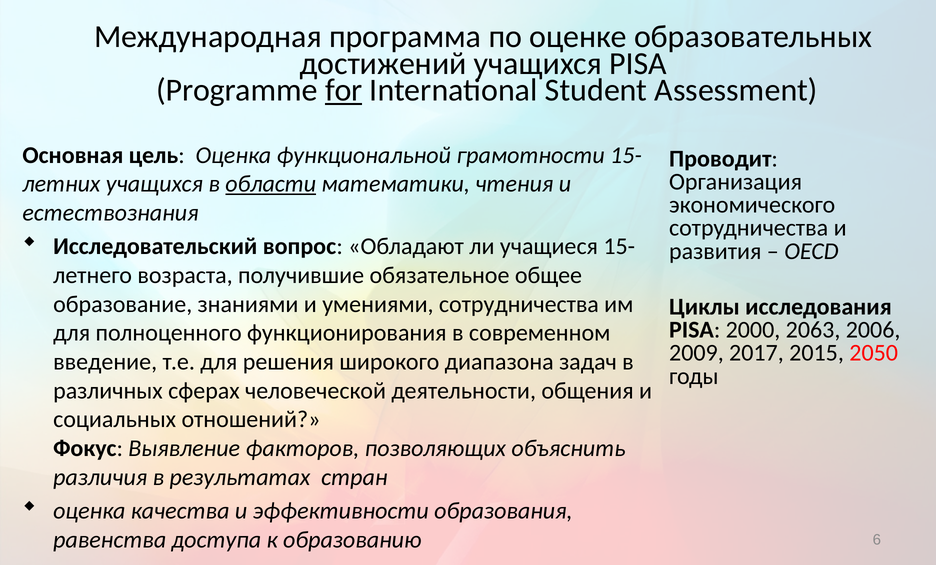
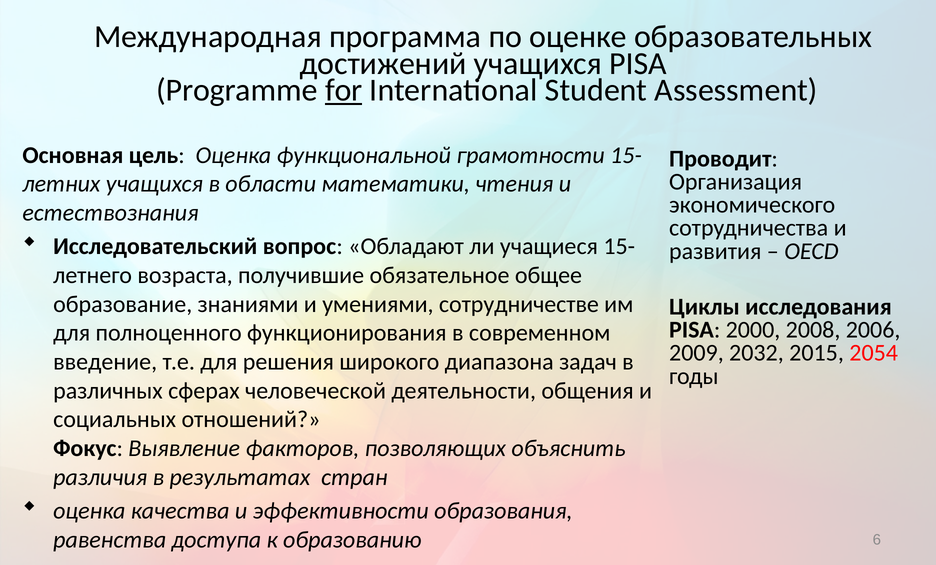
области underline: present -> none (271, 184)
умениями сотрудничества: сотрудничества -> сотрудничестве (519, 304)
2063: 2063 -> 2008 (813, 330)
2017: 2017 -> 2032 (756, 353)
2050: 2050 -> 2054 (874, 353)
